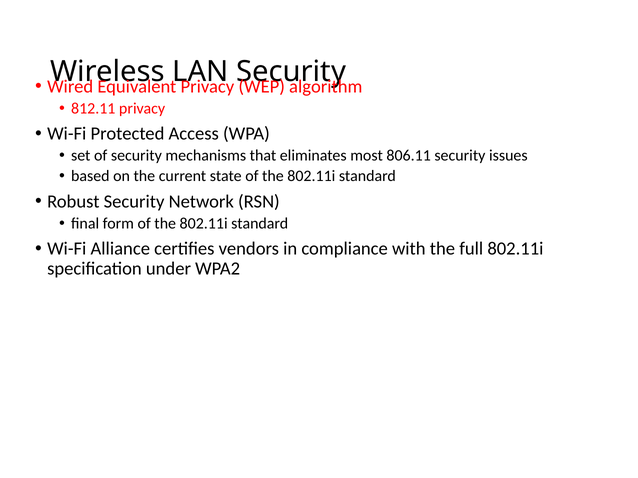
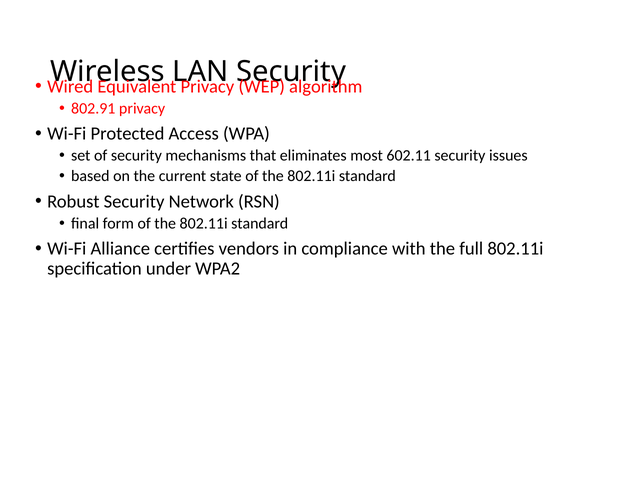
812.11: 812.11 -> 802.91 (93, 109)
806.11: 806.11 -> 602.11 (409, 156)
